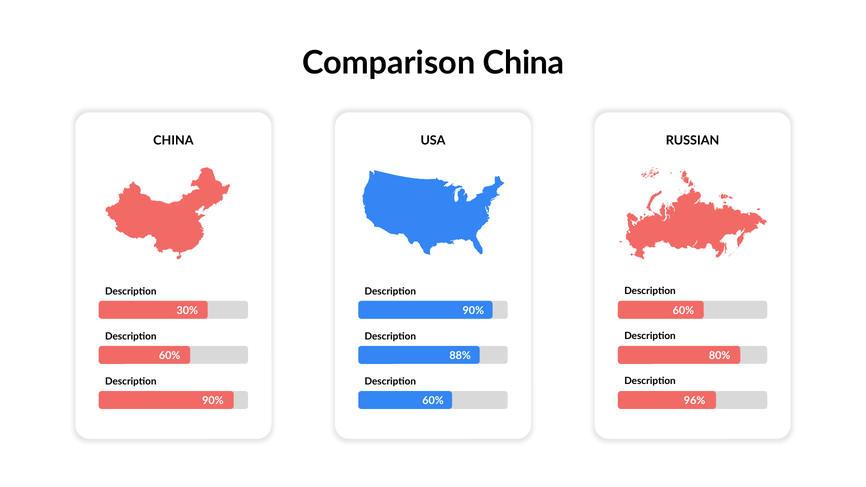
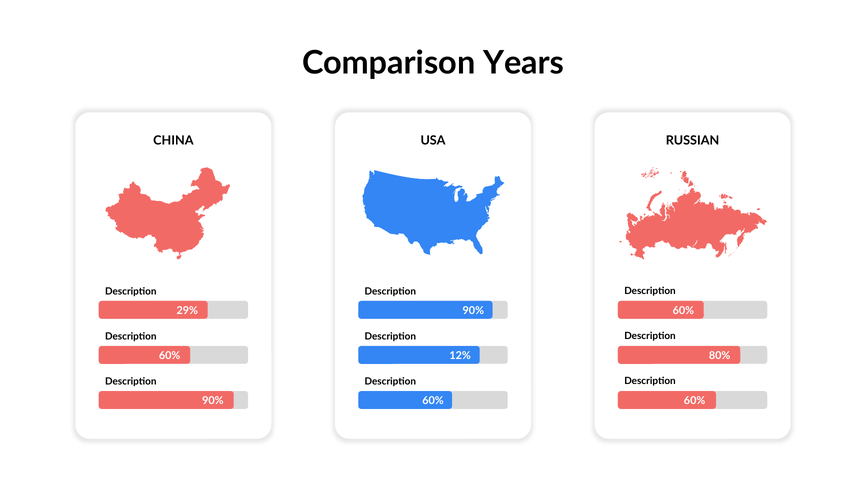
Comparison China: China -> Years (524, 63)
30%: 30% -> 29% (187, 311)
88%: 88% -> 12% (460, 356)
60% 96%: 96% -> 60% (695, 401)
